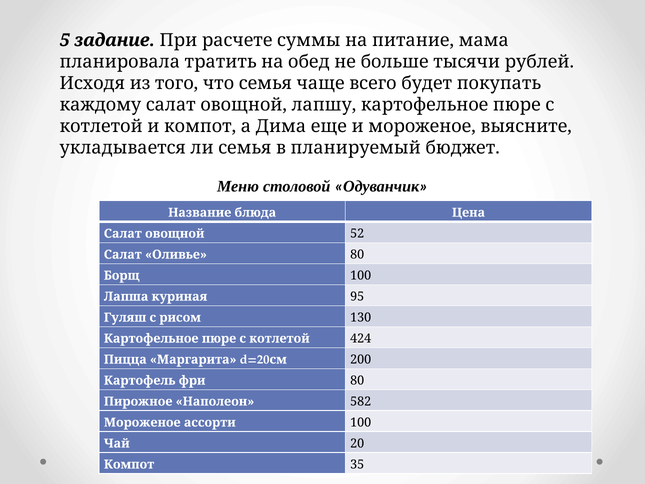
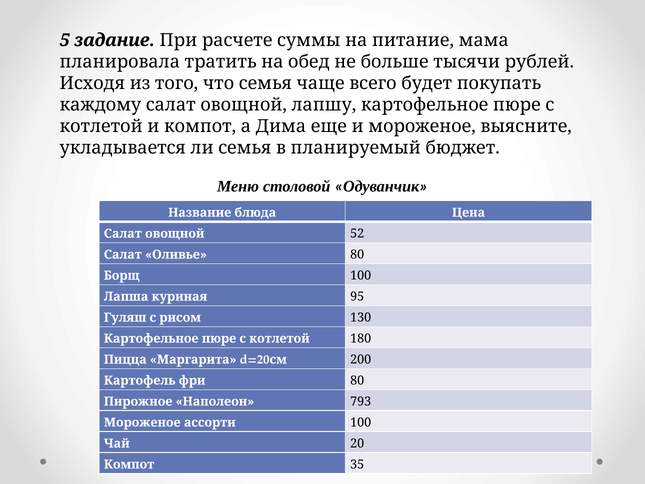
424: 424 -> 180 (361, 338)
582: 582 -> 793 (361, 401)
